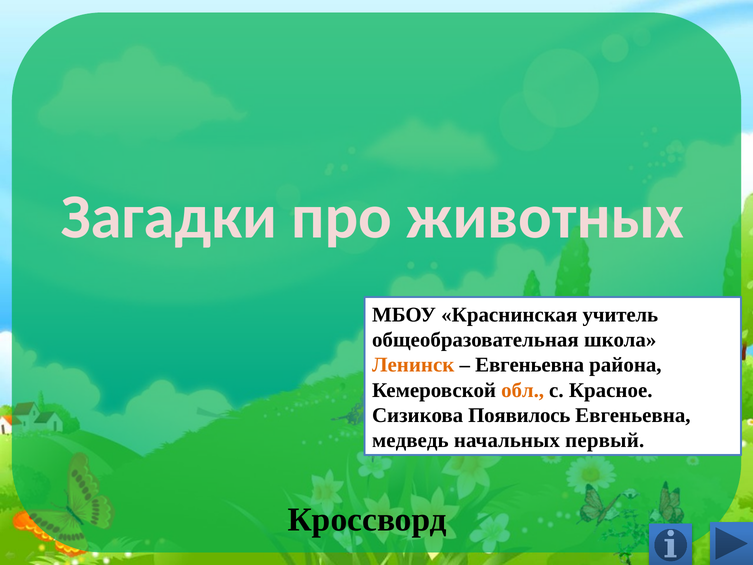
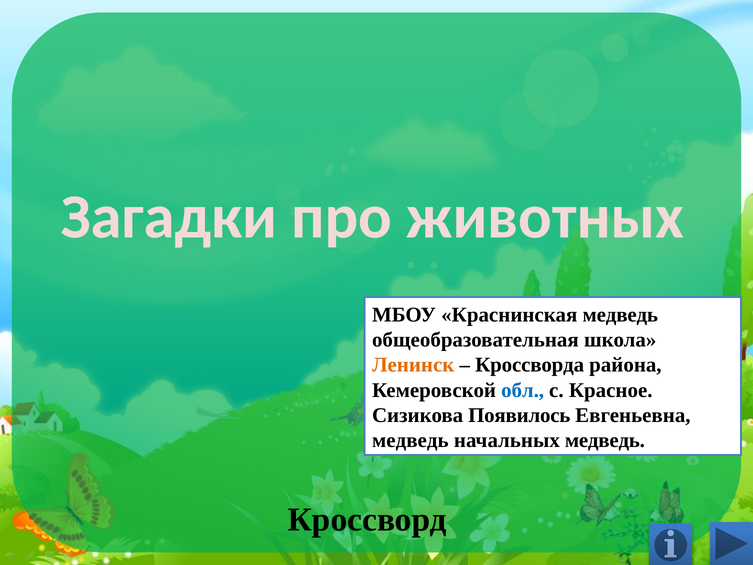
Краснинская учитель: учитель -> медведь (620, 315)
Евгеньевна: Евгеньевна -> Кроссворда (530, 365)
обл colour: orange -> blue (523, 390)
начальных первый: первый -> медведь (605, 440)
